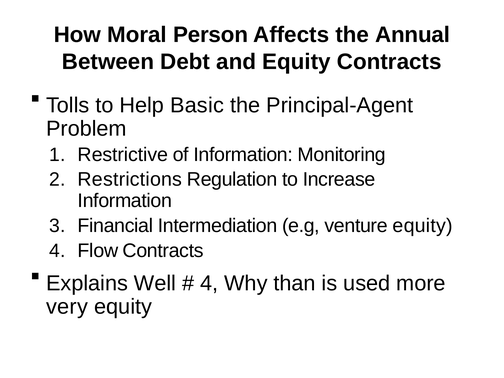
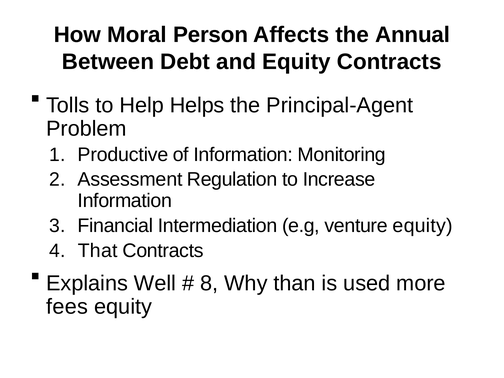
Basic: Basic -> Helps (197, 105)
Restrictive: Restrictive -> Productive (123, 155)
Restrictions: Restrictions -> Assessment (130, 179)
Flow: Flow -> That (98, 251)
4: 4 -> 8 (209, 283)
very: very -> fees (67, 307)
